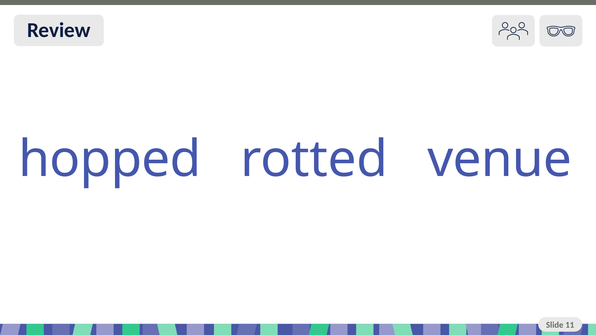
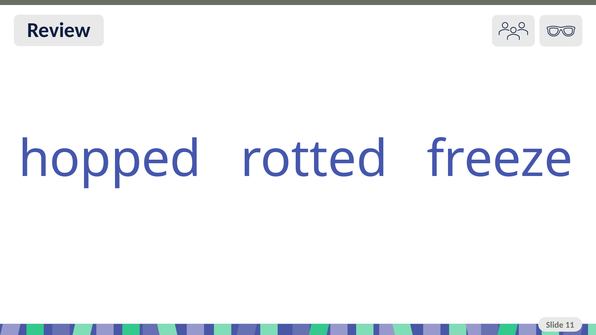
venue: venue -> freeze (500, 160)
